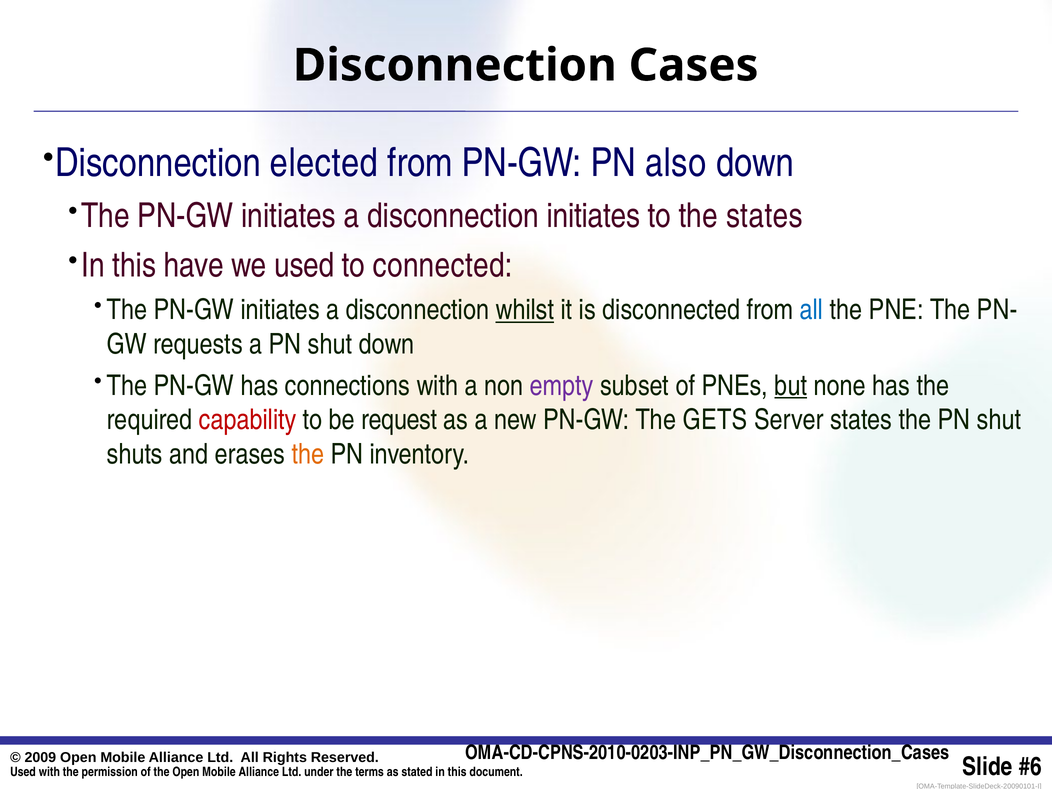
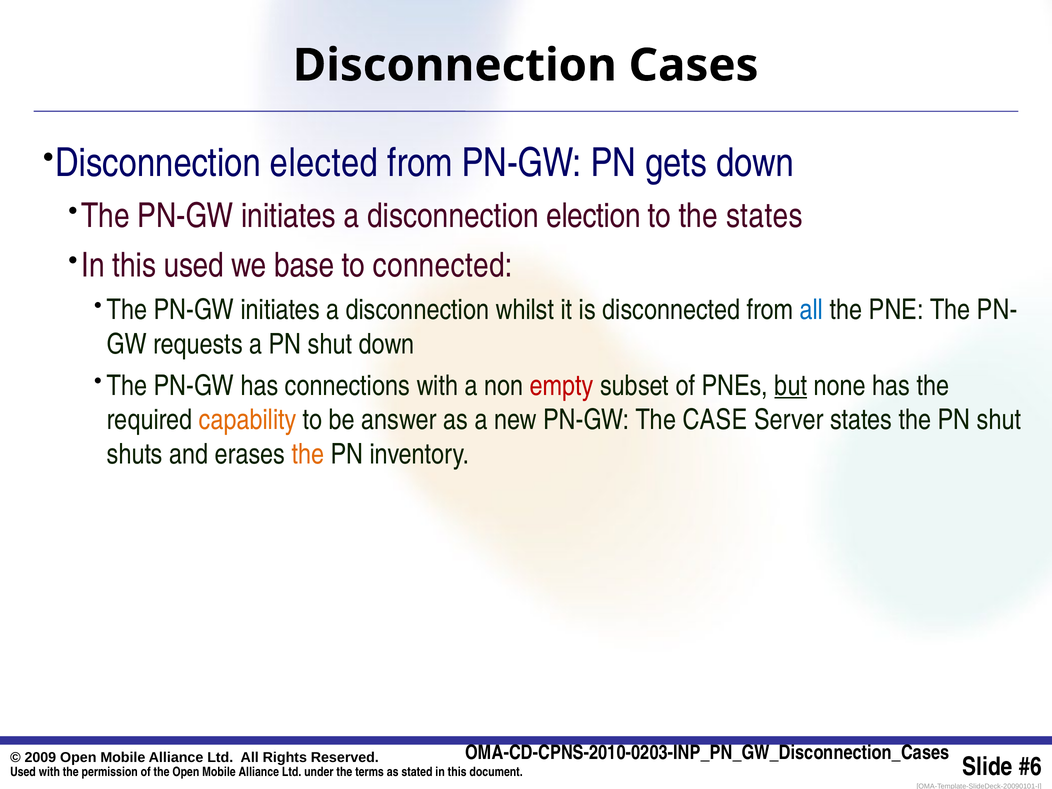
also: also -> gets (676, 163)
disconnection initiates: initiates -> election (594, 216)
this have: have -> used (194, 266)
we used: used -> base (304, 266)
whilst underline: present -> none (525, 310)
empty colour: purple -> red (562, 386)
capability colour: red -> orange (248, 420)
request: request -> answer (399, 420)
GETS: GETS -> CASE (715, 420)
